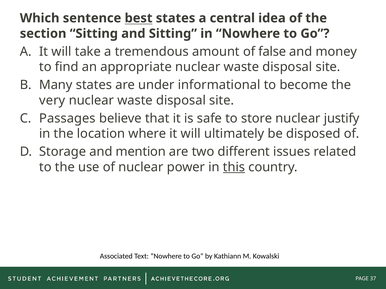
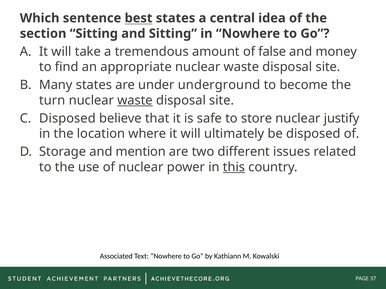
informational: informational -> underground (219, 85)
very: very -> turn (52, 100)
waste underline: none -> present (135, 100)
Passages: Passages -> Disposed (67, 118)
